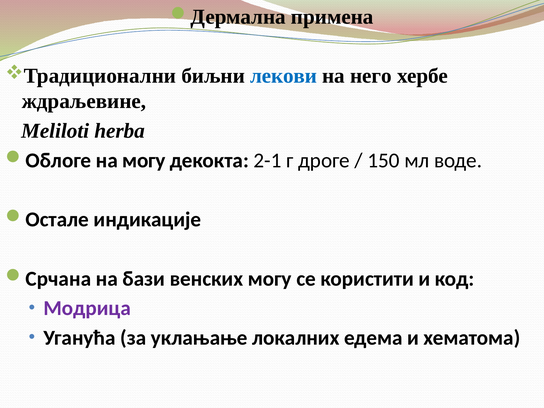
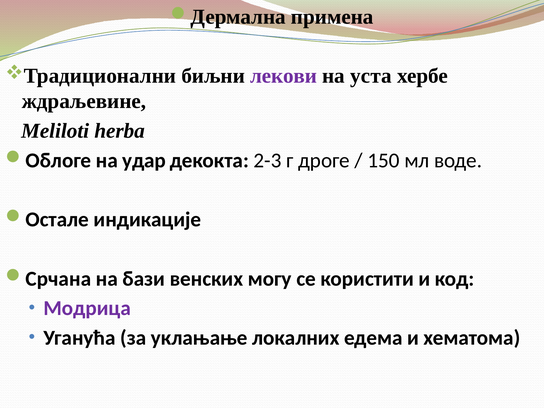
лекови colour: blue -> purple (284, 76)
него: него -> уста (371, 76)
на могу: могу -> удар (144, 160)
2-1: 2-1 -> 2-3 (267, 160)
